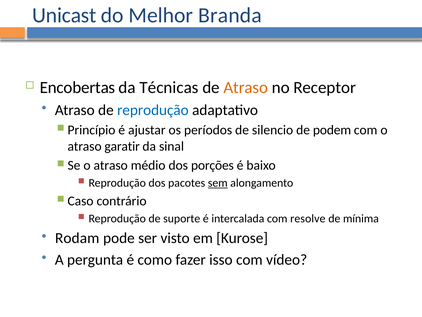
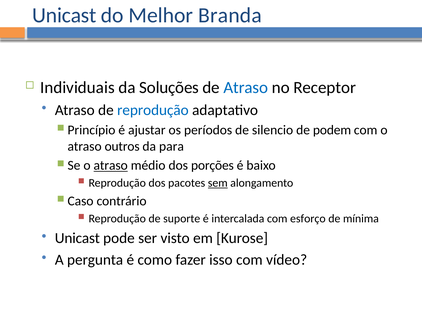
Encobertas: Encobertas -> Individuais (77, 87)
Técnicas: Técnicas -> Soluções (169, 87)
Atraso colour: orange -> blue (246, 87)
garatir: garatir -> outros (122, 146)
sinal: sinal -> para (171, 146)
atraso underline: none -> present (111, 165)
resolve: resolve -> esforço (308, 218)
Rodam: Rodam -> Unicast (77, 238)
